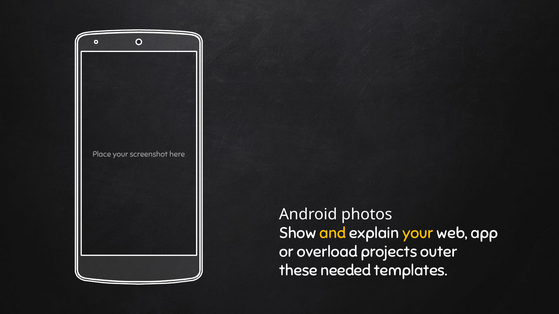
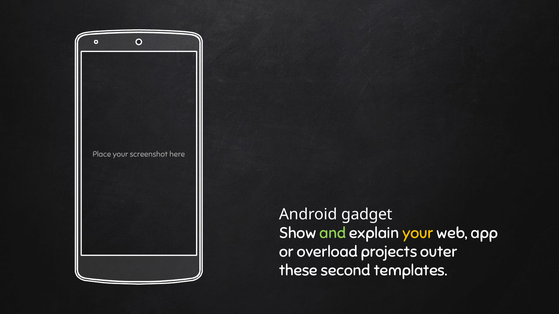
photos: photos -> gadget (367, 215)
and colour: yellow -> light green (333, 233)
needed: needed -> second (346, 271)
